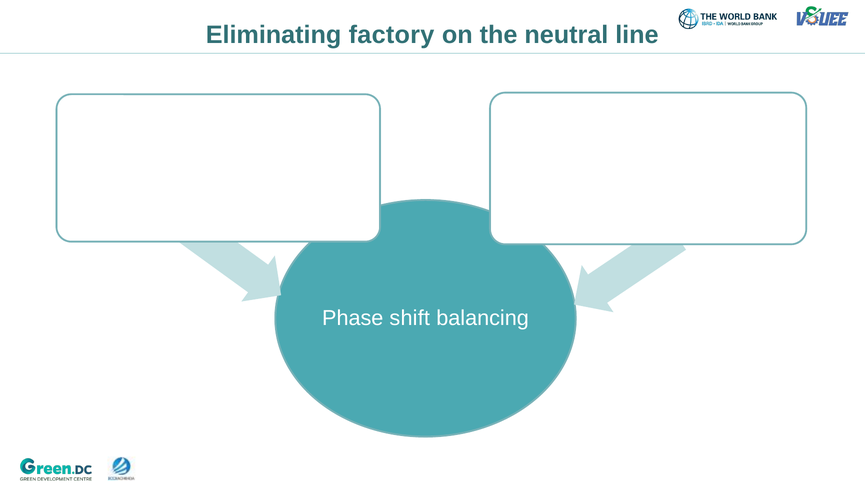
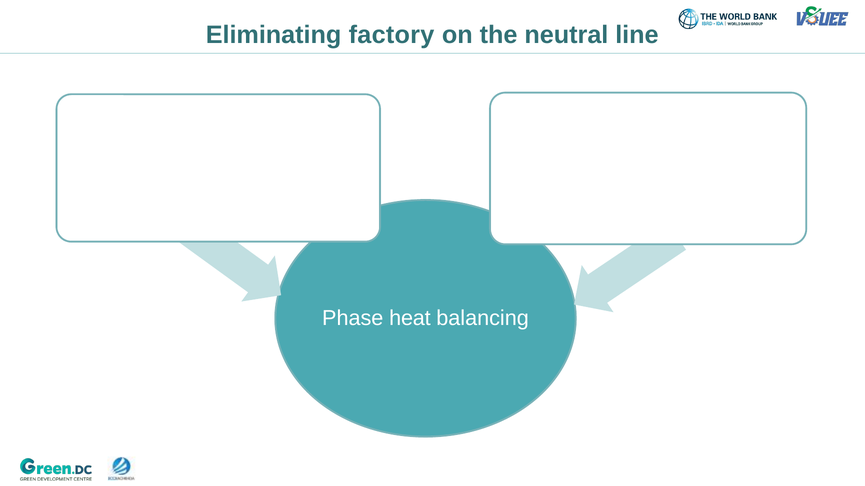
shift: shift -> heat (410, 319)
